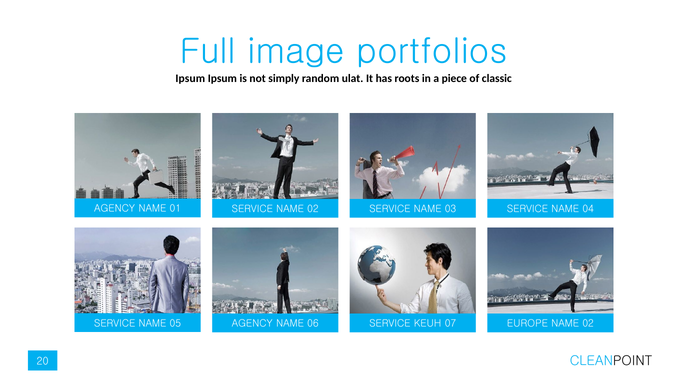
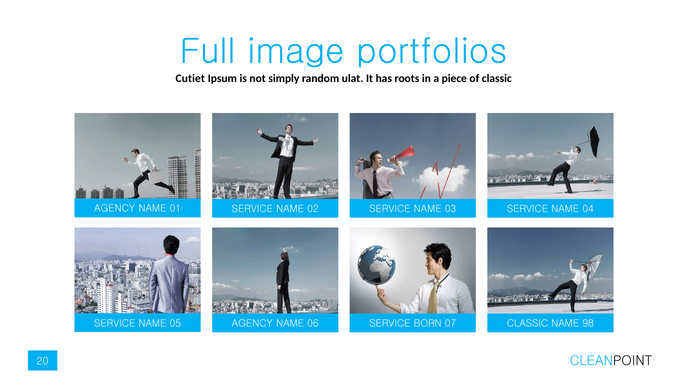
Ipsum: Ipsum -> Cutiet (190, 78)
KEUH: KEUH -> BORN (428, 324)
07 EUROPE: EUROPE -> CLASSIC (528, 324)
02: 02 -> 98 (588, 324)
